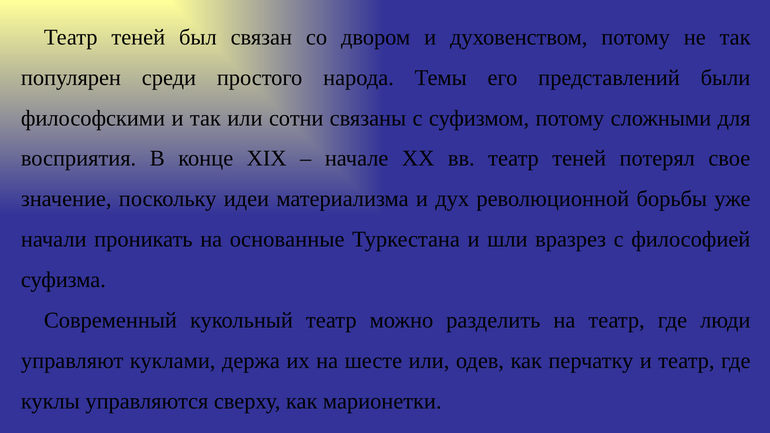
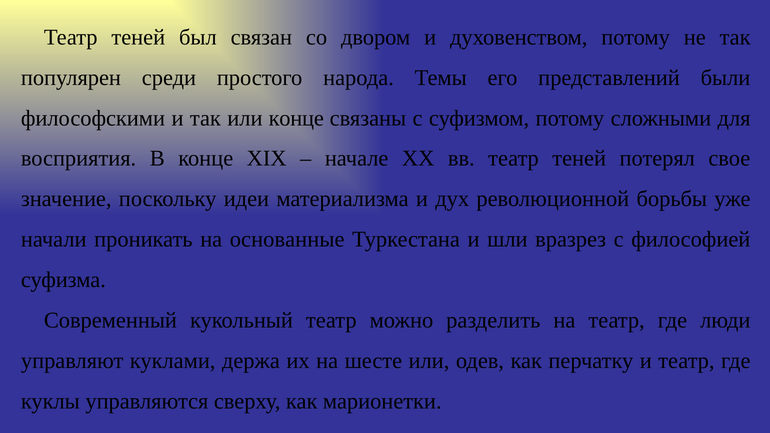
или сотни: сотни -> конце (296, 118)
